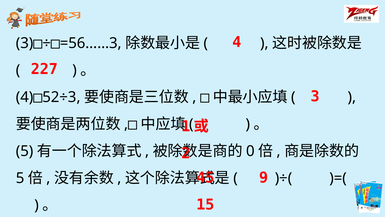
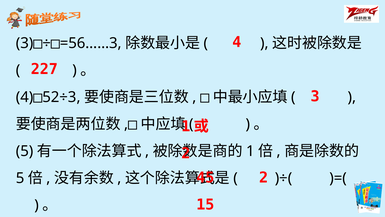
0: 0 -> 1 (250, 151)
9: 9 -> 2 (264, 177)
